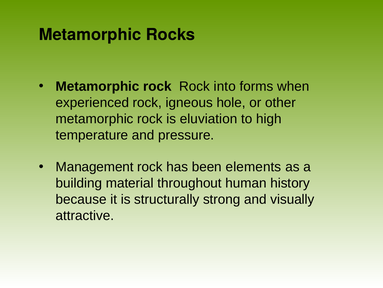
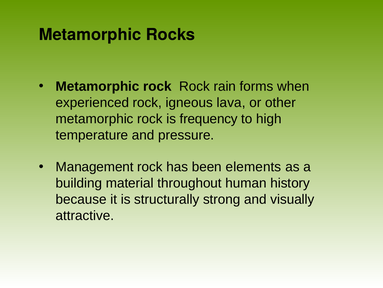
into: into -> rain (225, 86)
hole: hole -> lava (231, 102)
eluviation: eluviation -> frequency (209, 119)
